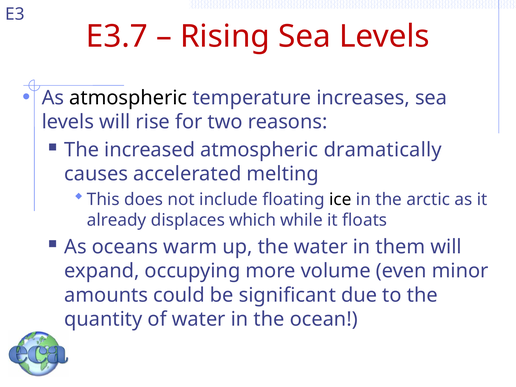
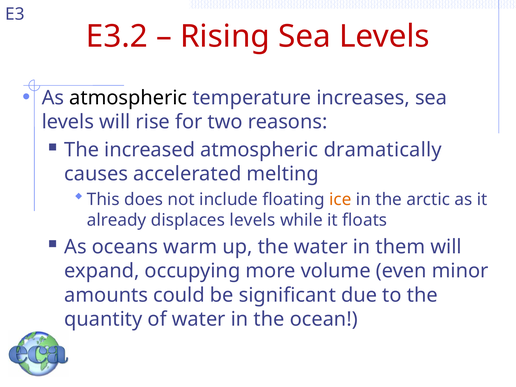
E3.7: E3.7 -> E3.2 (117, 37)
ice colour: black -> orange (340, 200)
displaces which: which -> levels (252, 220)
